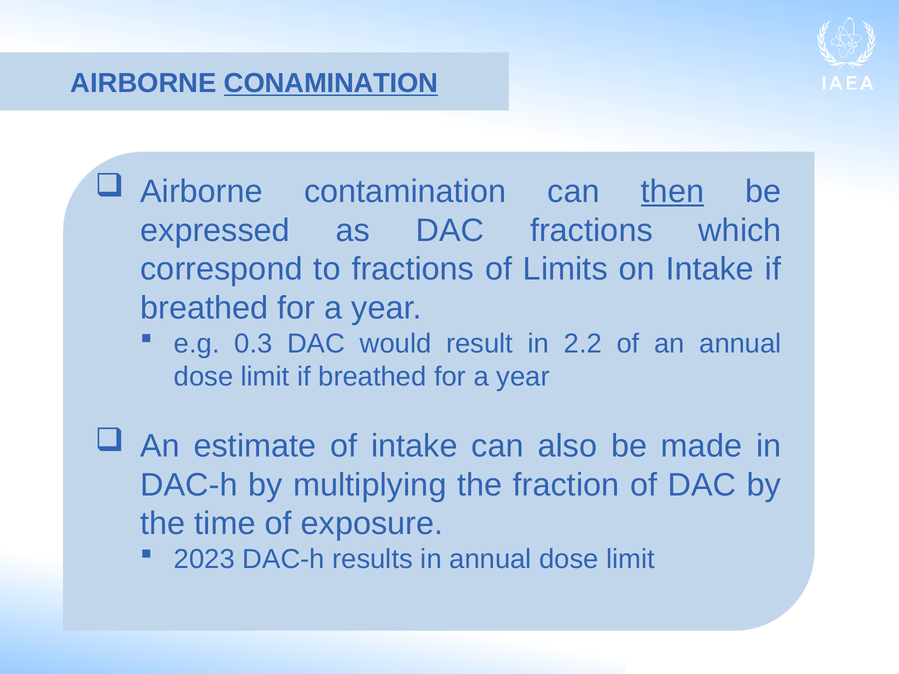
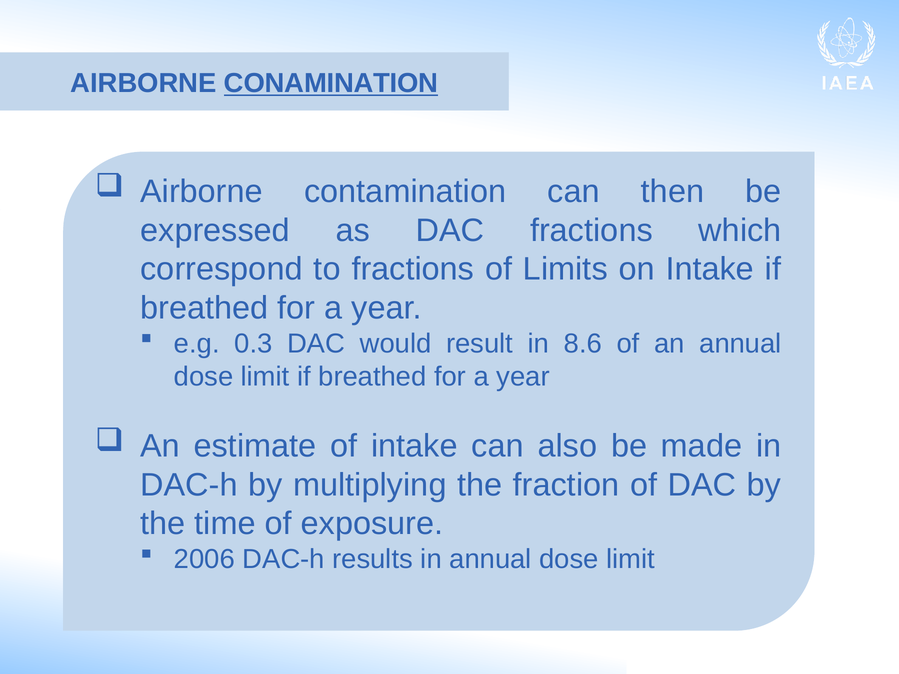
then underline: present -> none (673, 191)
2.2: 2.2 -> 8.6 (583, 344)
2023: 2023 -> 2006 (204, 560)
